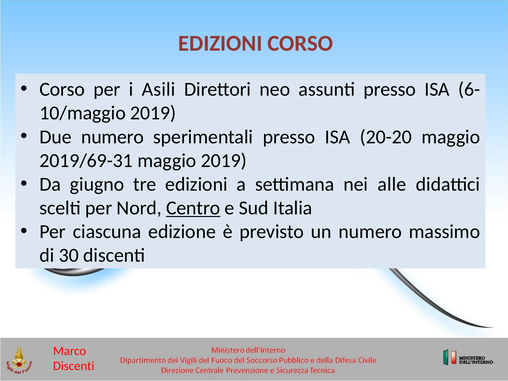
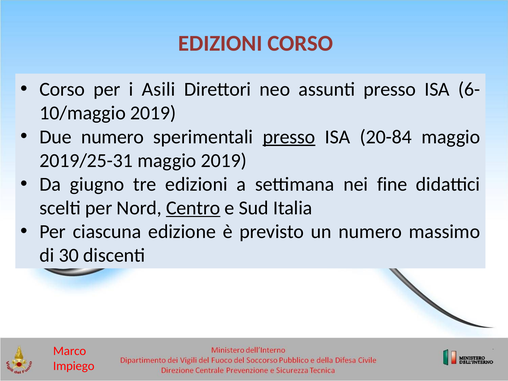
presso underline: none -> present (289, 137)
20-20: 20-20 -> 20-84 (386, 137)
2019/69-31: 2019/69-31 -> 2019/25-31 (86, 161)
alle: alle -> fine (392, 184)
Discenti: Discenti -> Impiego (74, 366)
